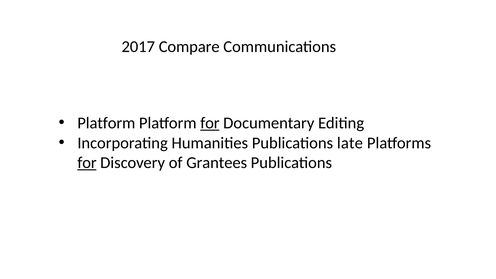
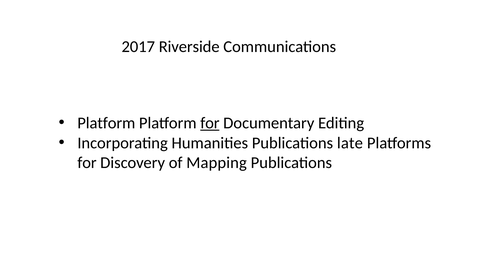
Compare: Compare -> Riverside (189, 47)
for underline: present -> none (87, 163)
Grantees: Grantees -> Mapping (217, 163)
